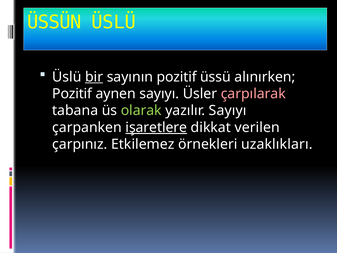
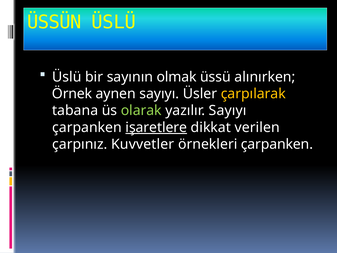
bir underline: present -> none (94, 77)
sayının pozitif: pozitif -> olmak (177, 77)
Pozitif: Pozitif -> Örnek (72, 94)
çarpılarak colour: pink -> yellow (253, 94)
Etkilemez: Etkilemez -> Kuvvetler (143, 144)
örnekleri uzaklıkları: uzaklıkları -> çarpanken (277, 144)
